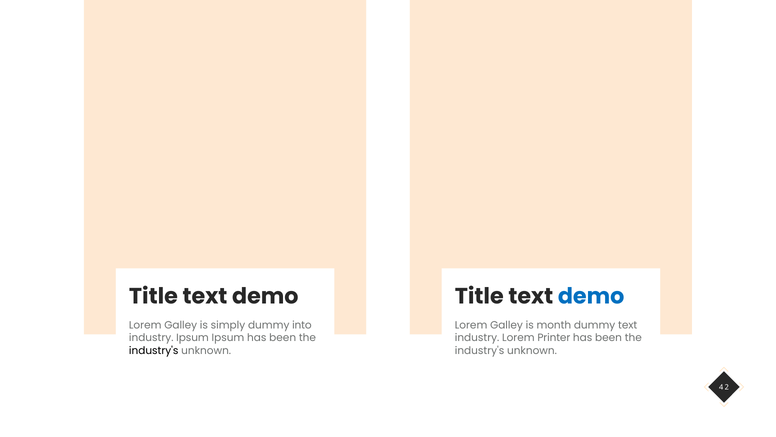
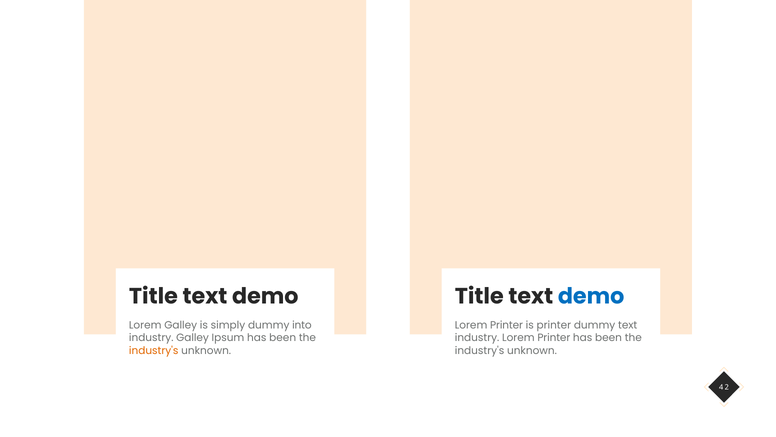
Galley: Galley -> Printer (507, 325)
is month: month -> printer (554, 325)
industry Ipsum: Ipsum -> Galley (193, 338)
industry's colour: black -> orange (154, 350)
